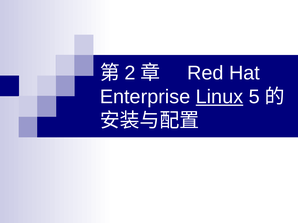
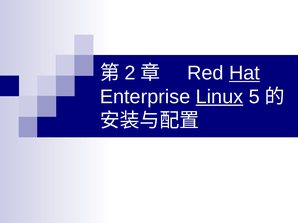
Hat underline: none -> present (244, 73)
